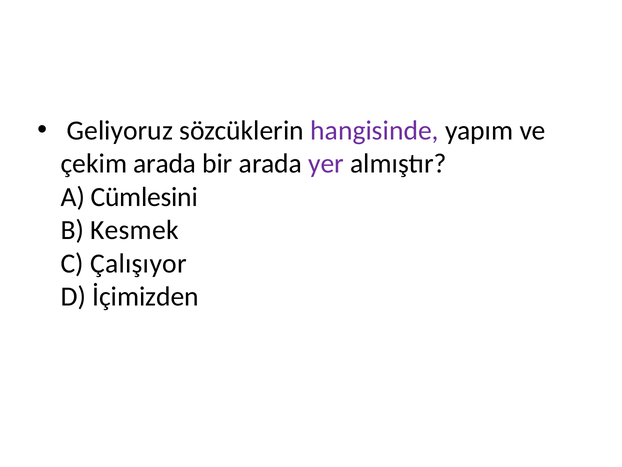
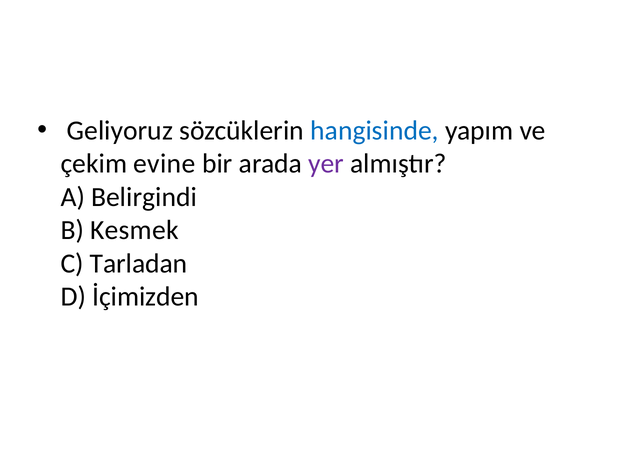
hangisinde colour: purple -> blue (374, 130)
çekim arada: arada -> evine (164, 164)
Cümlesini: Cümlesini -> Belirgindi (144, 197)
Çalışıyor: Çalışıyor -> Tarladan (139, 263)
